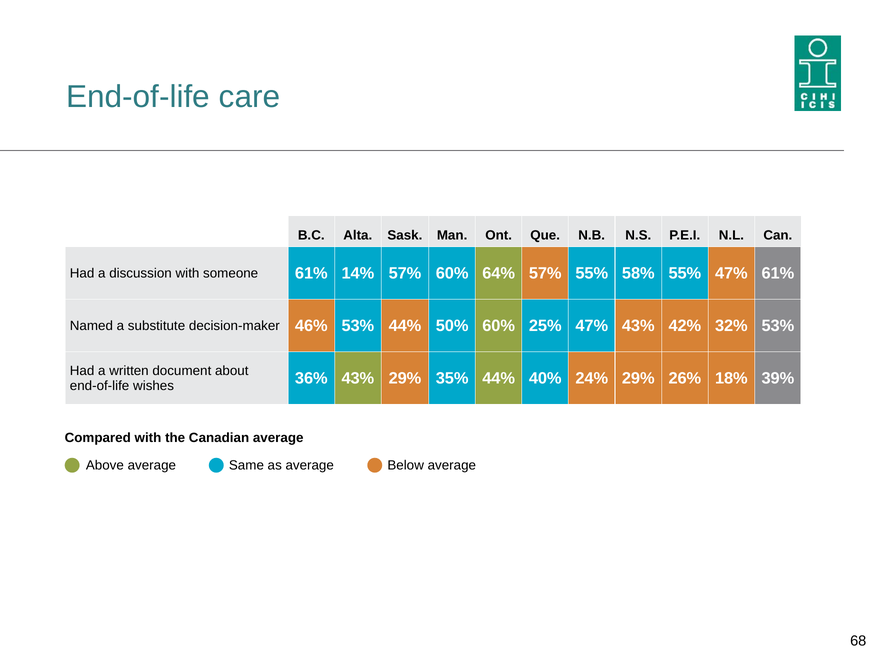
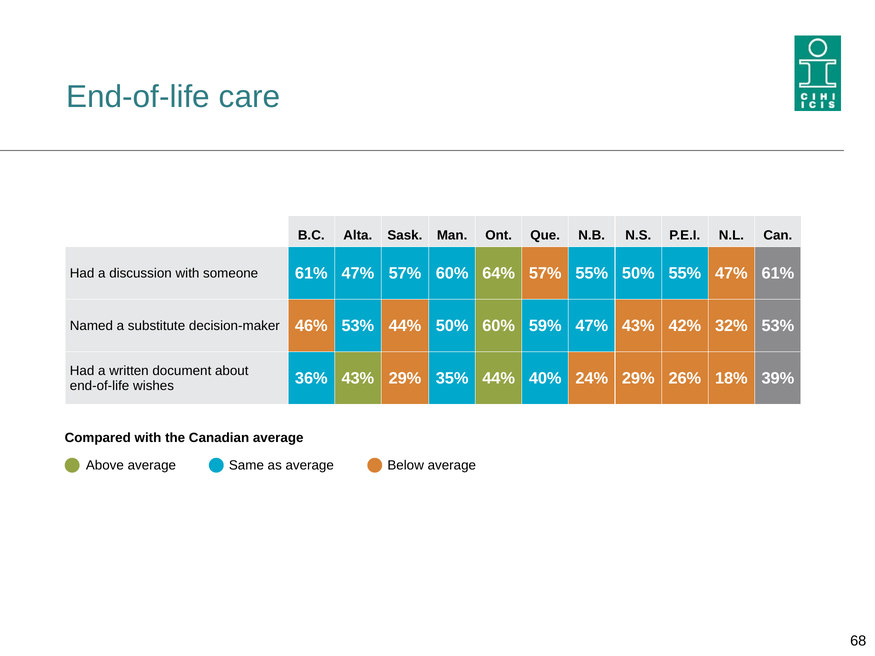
61% 14%: 14% -> 47% (358, 273)
55% 58%: 58% -> 50% (638, 273)
25%: 25% -> 59% (545, 326)
